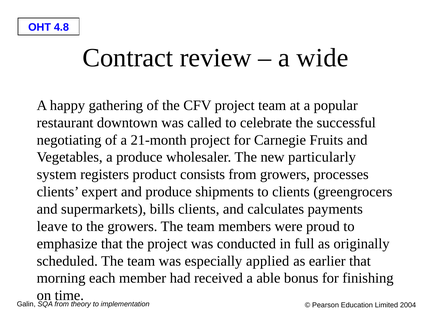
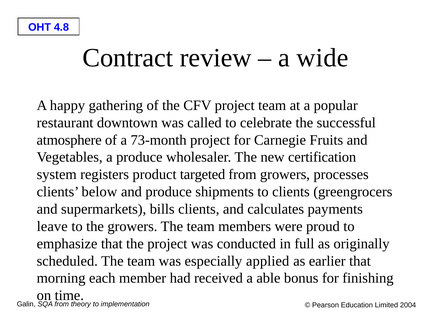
negotiating: negotiating -> atmosphere (69, 140)
21-month: 21-month -> 73-month (159, 140)
particularly: particularly -> certification (322, 157)
consists: consists -> targeted (203, 175)
expert: expert -> below (99, 192)
